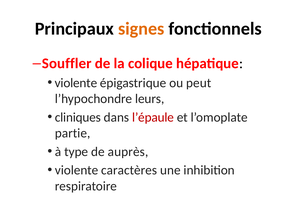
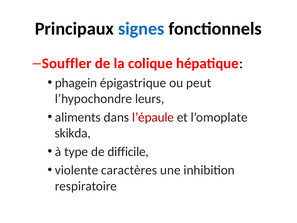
signes colour: orange -> blue (141, 29)
violente: violente -> phagein (76, 83)
cliniques: cliniques -> aliments (78, 117)
partie: partie -> skikda (73, 133)
auprès: auprès -> difficile (128, 151)
